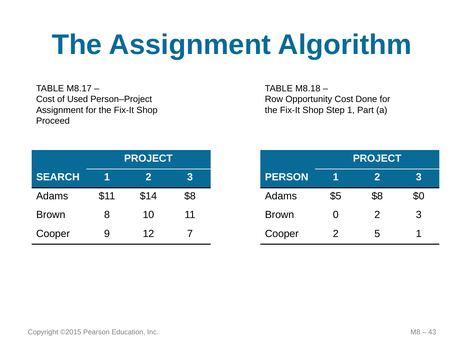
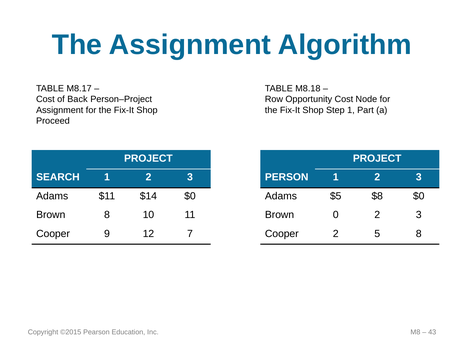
Used: Used -> Back (77, 99)
Done: Done -> Node (366, 99)
$14 $8: $8 -> $0 (190, 196)
5 1: 1 -> 8 (419, 234)
